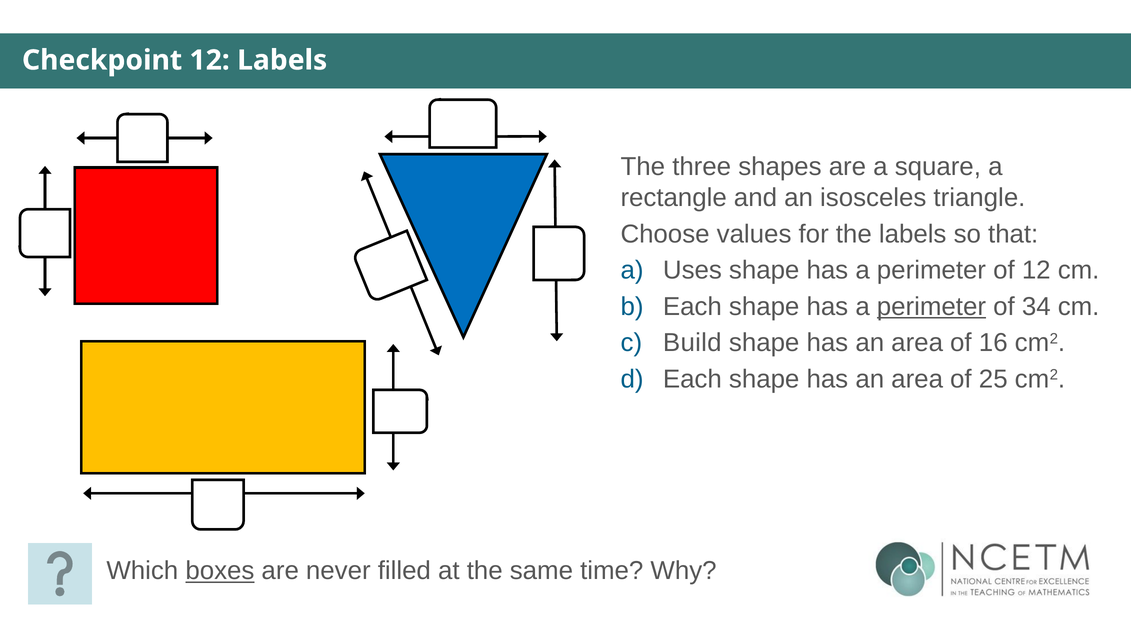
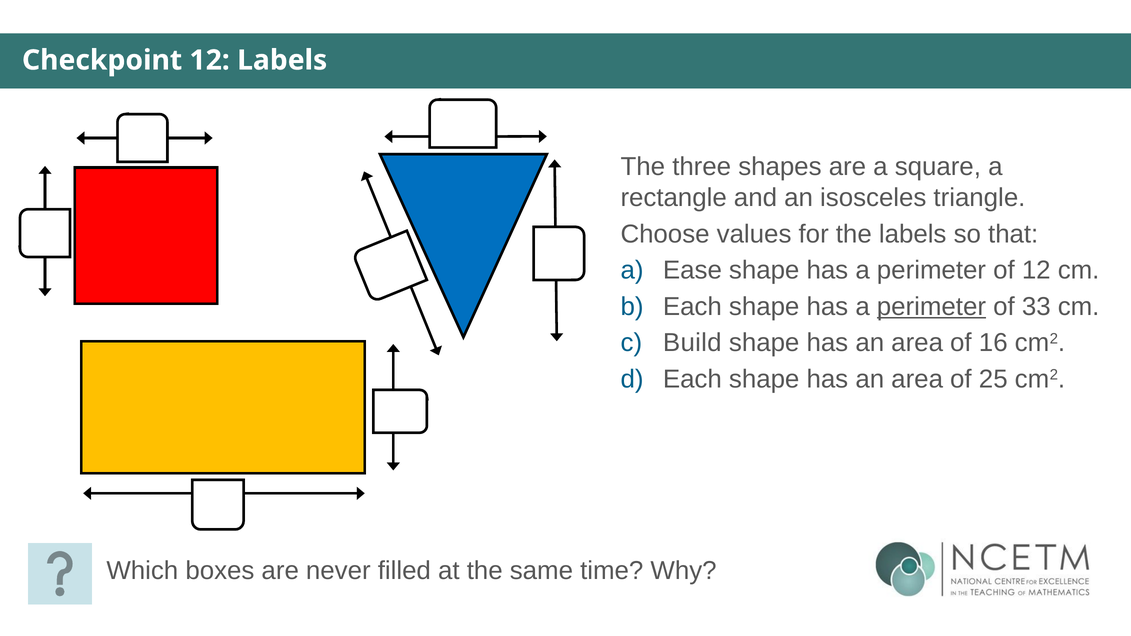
Uses: Uses -> Ease (692, 270)
34: 34 -> 33 (1036, 307)
boxes underline: present -> none (220, 571)
